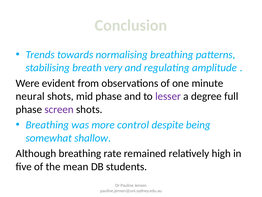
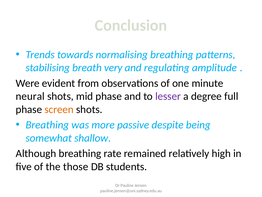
screen colour: purple -> orange (59, 109)
control: control -> passive (133, 125)
mean: mean -> those (76, 166)
